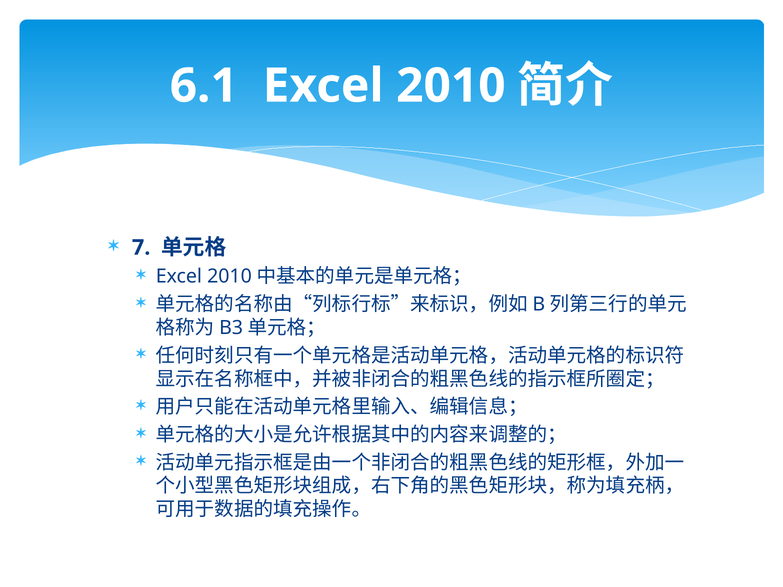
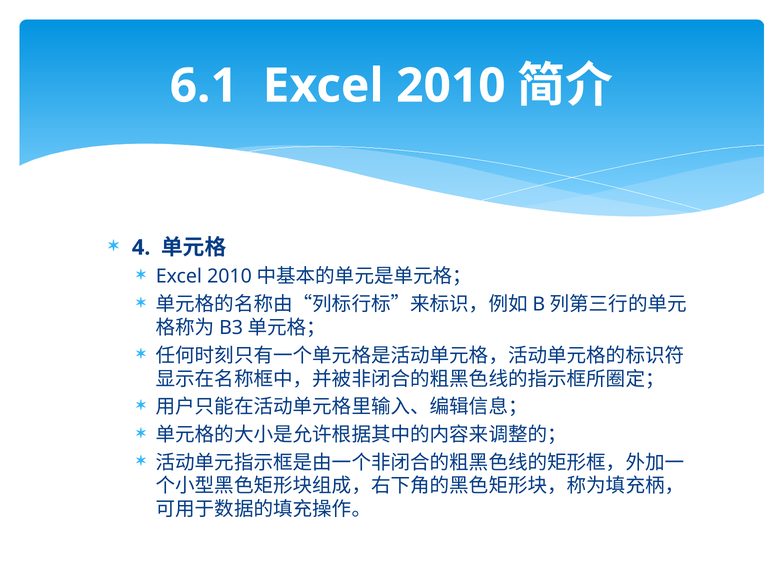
7: 7 -> 4 (141, 248)
